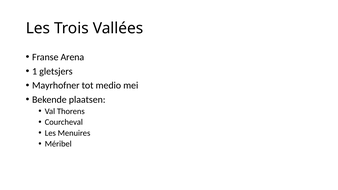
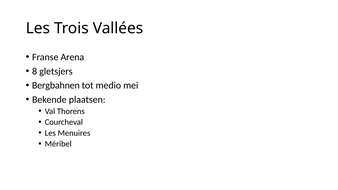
1: 1 -> 8 (35, 71)
Mayrhofner: Mayrhofner -> Bergbahnen (56, 85)
